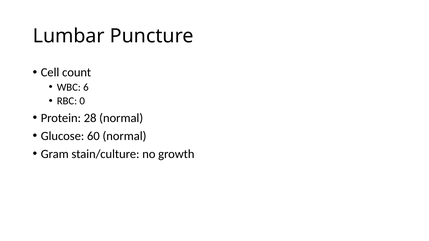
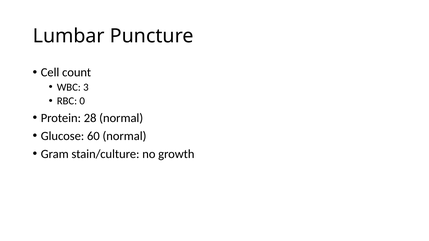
6: 6 -> 3 (86, 87)
